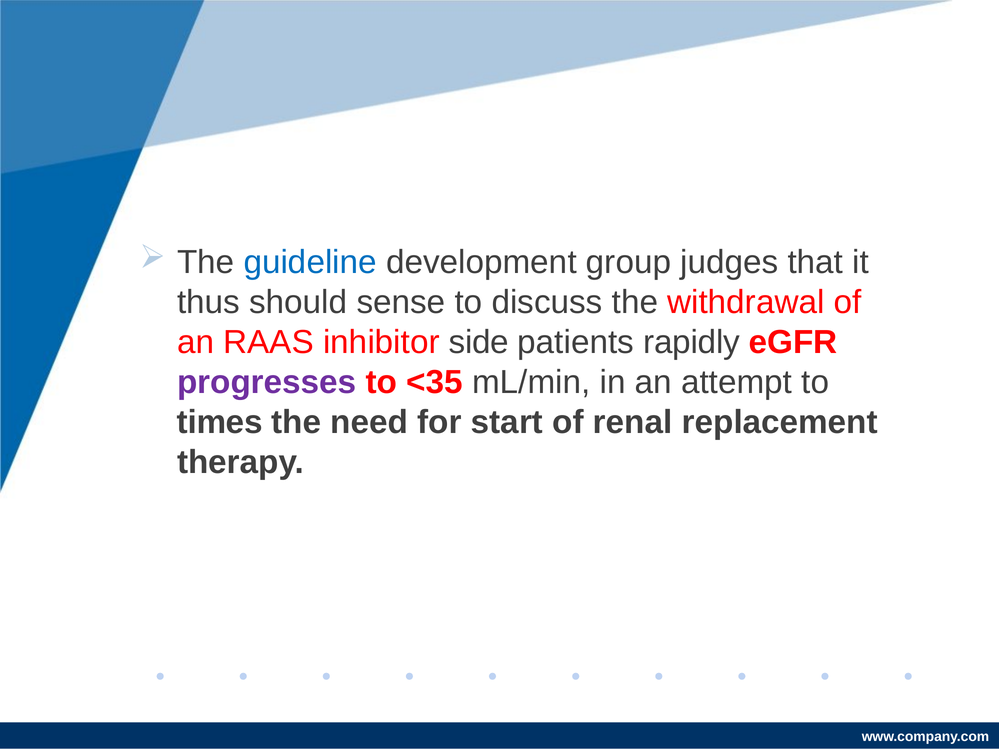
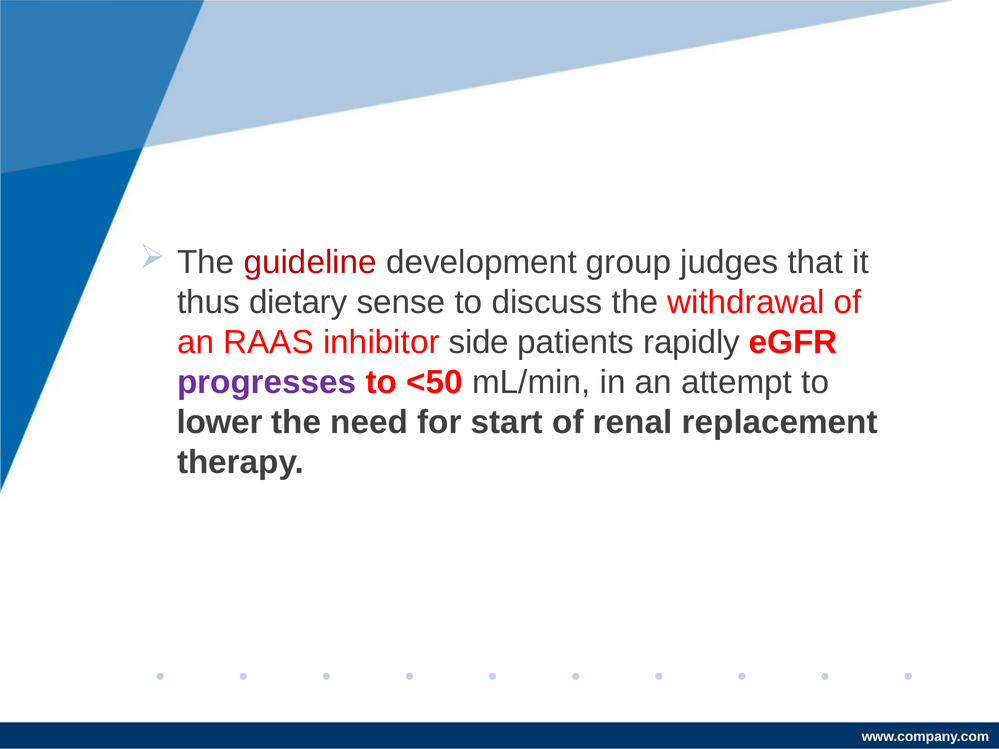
guideline colour: blue -> red (310, 263)
should: should -> dietary (298, 303)
<35: <35 -> <50 (435, 382)
times: times -> lower (220, 422)
